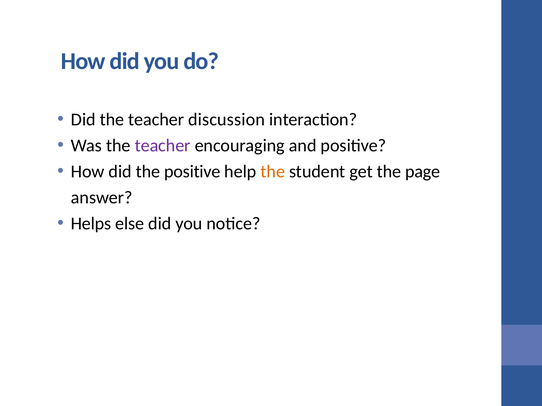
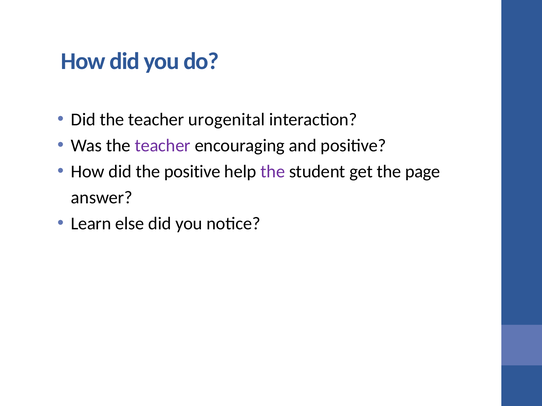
discussion: discussion -> urogenital (227, 120)
the colour: orange -> purple (273, 172)
Helps: Helps -> Learn (91, 224)
